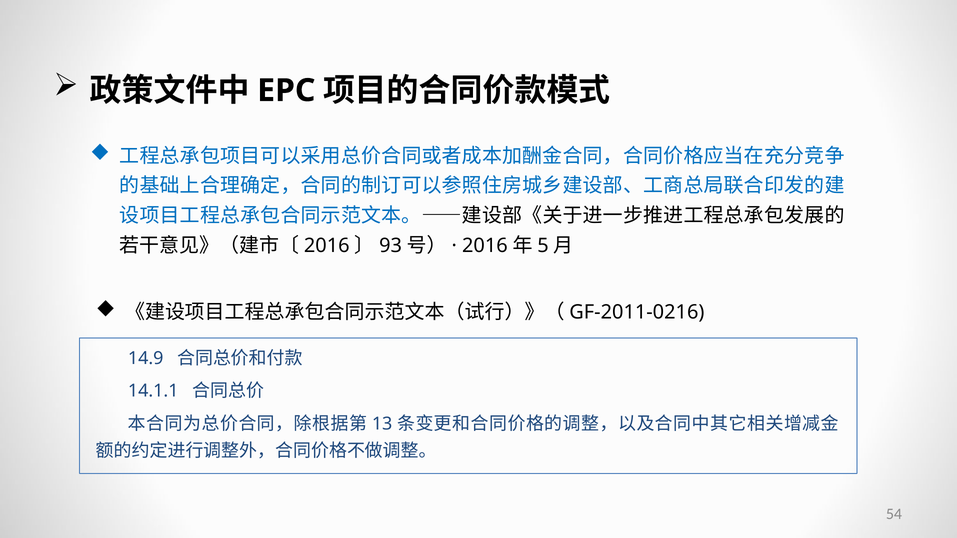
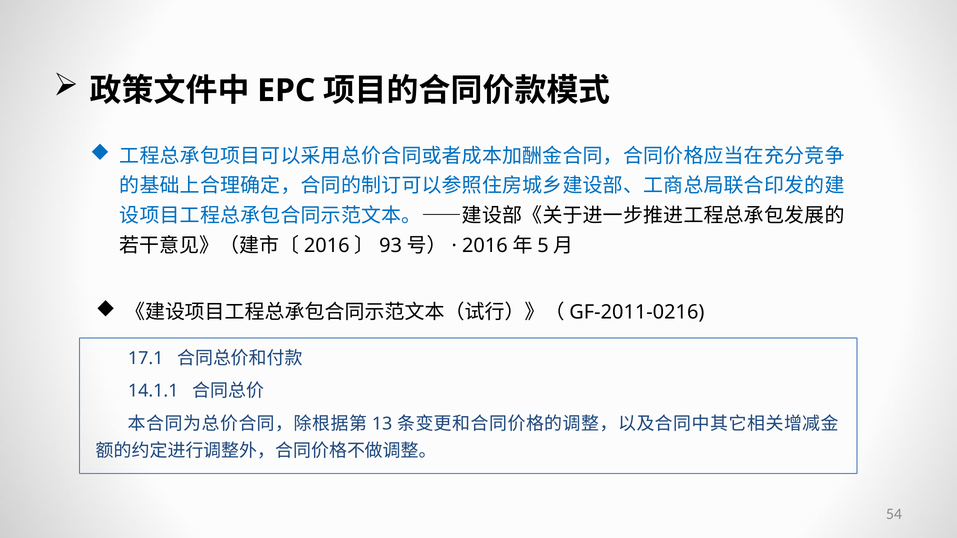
14.9: 14.9 -> 17.1 (146, 358)
